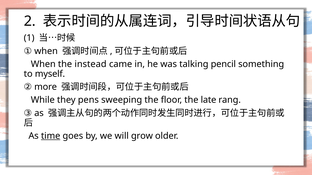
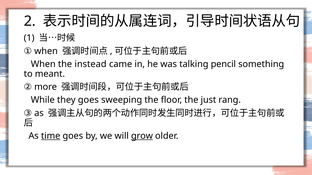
myself: myself -> meant (50, 74)
they pens: pens -> goes (88, 100)
late: late -> just (208, 100)
grow underline: none -> present (142, 136)
